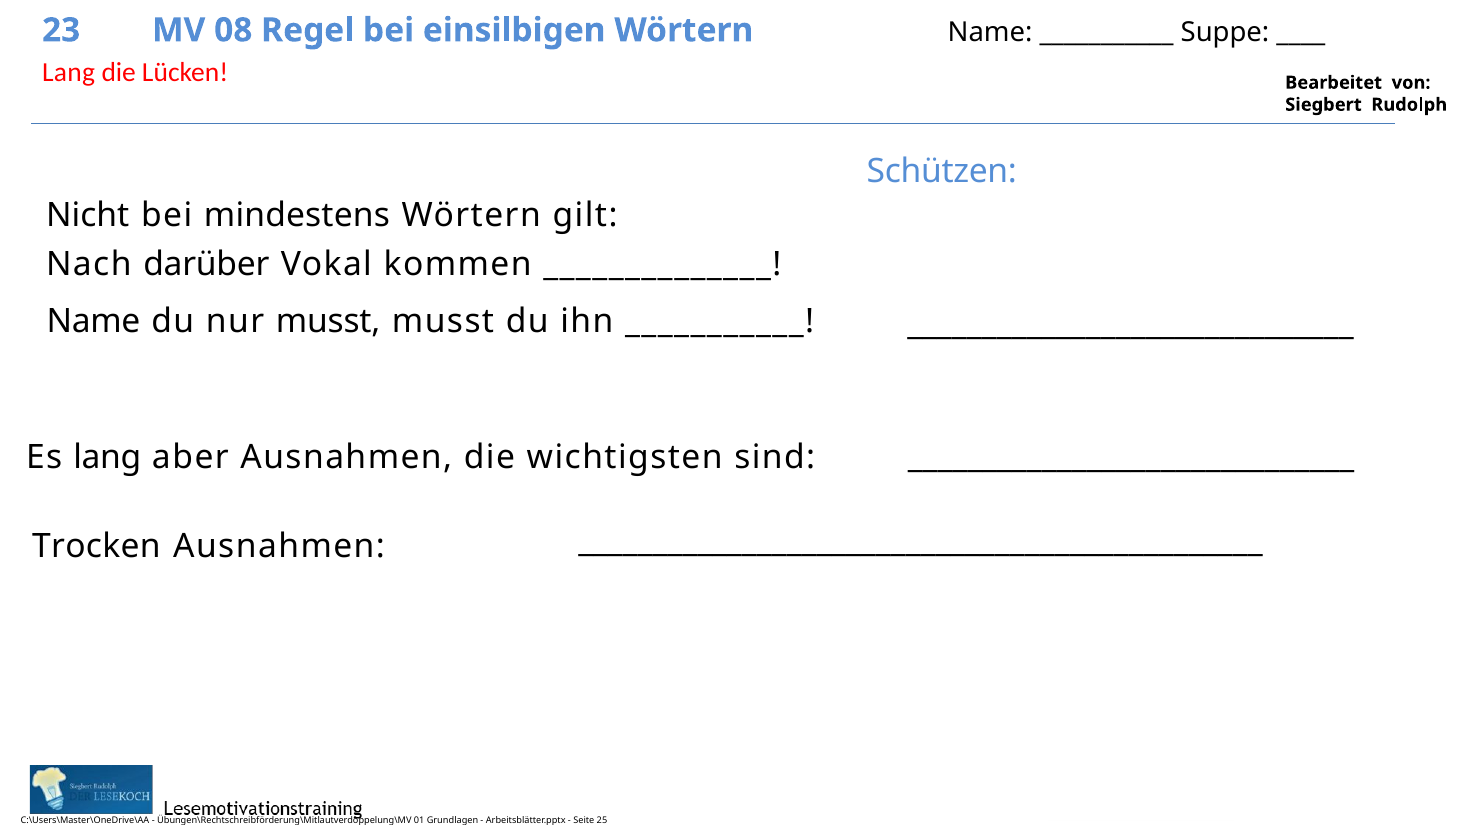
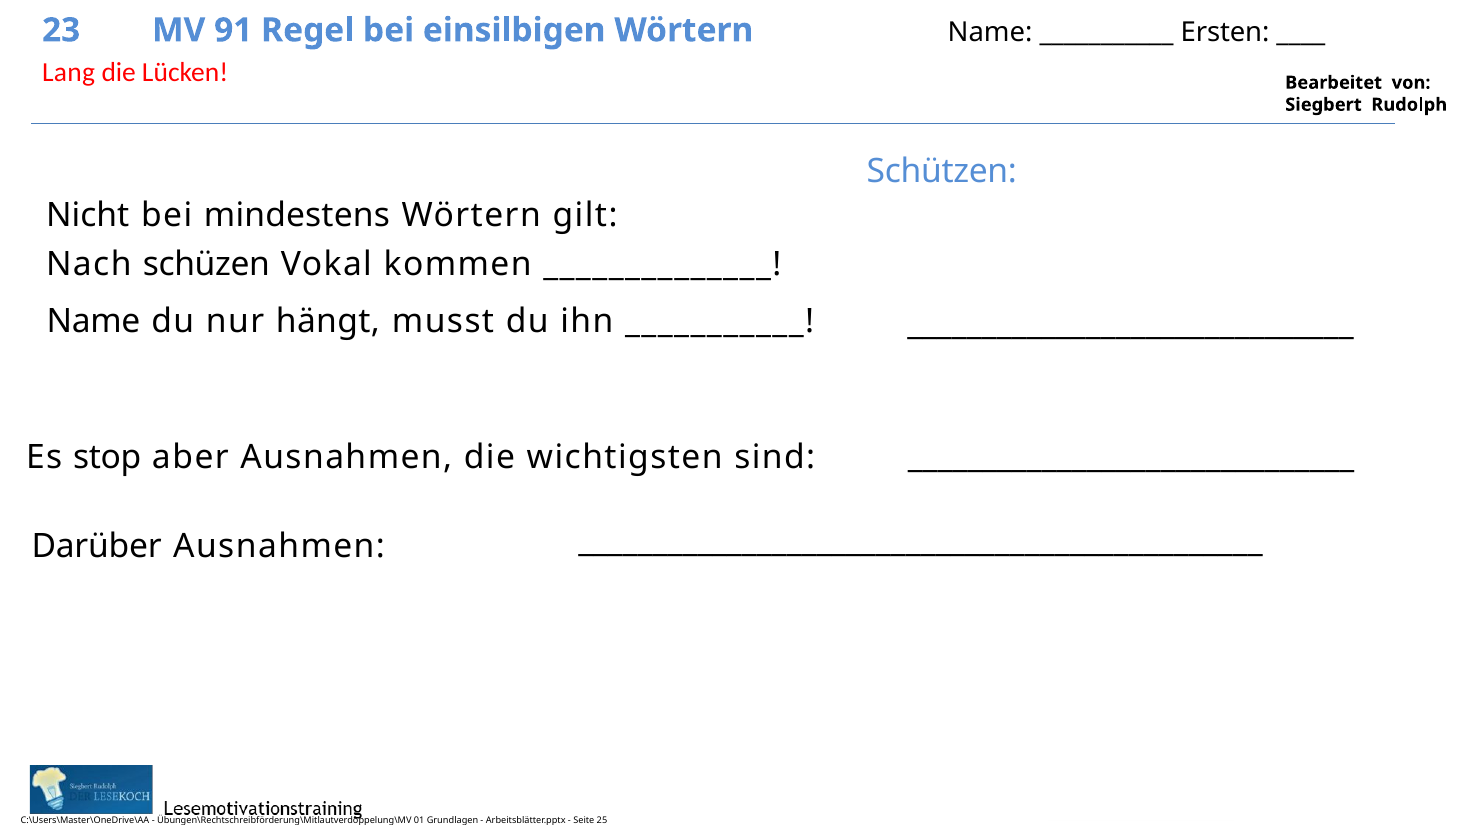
08: 08 -> 91 (233, 30)
Suppe: Suppe -> Ersten (1225, 32)
darüber: darüber -> schüzen (206, 264)
nur musst: musst -> hängt (328, 321)
Es lang: lang -> stop (107, 458)
Trocken: Trocken -> Darüber (97, 546)
